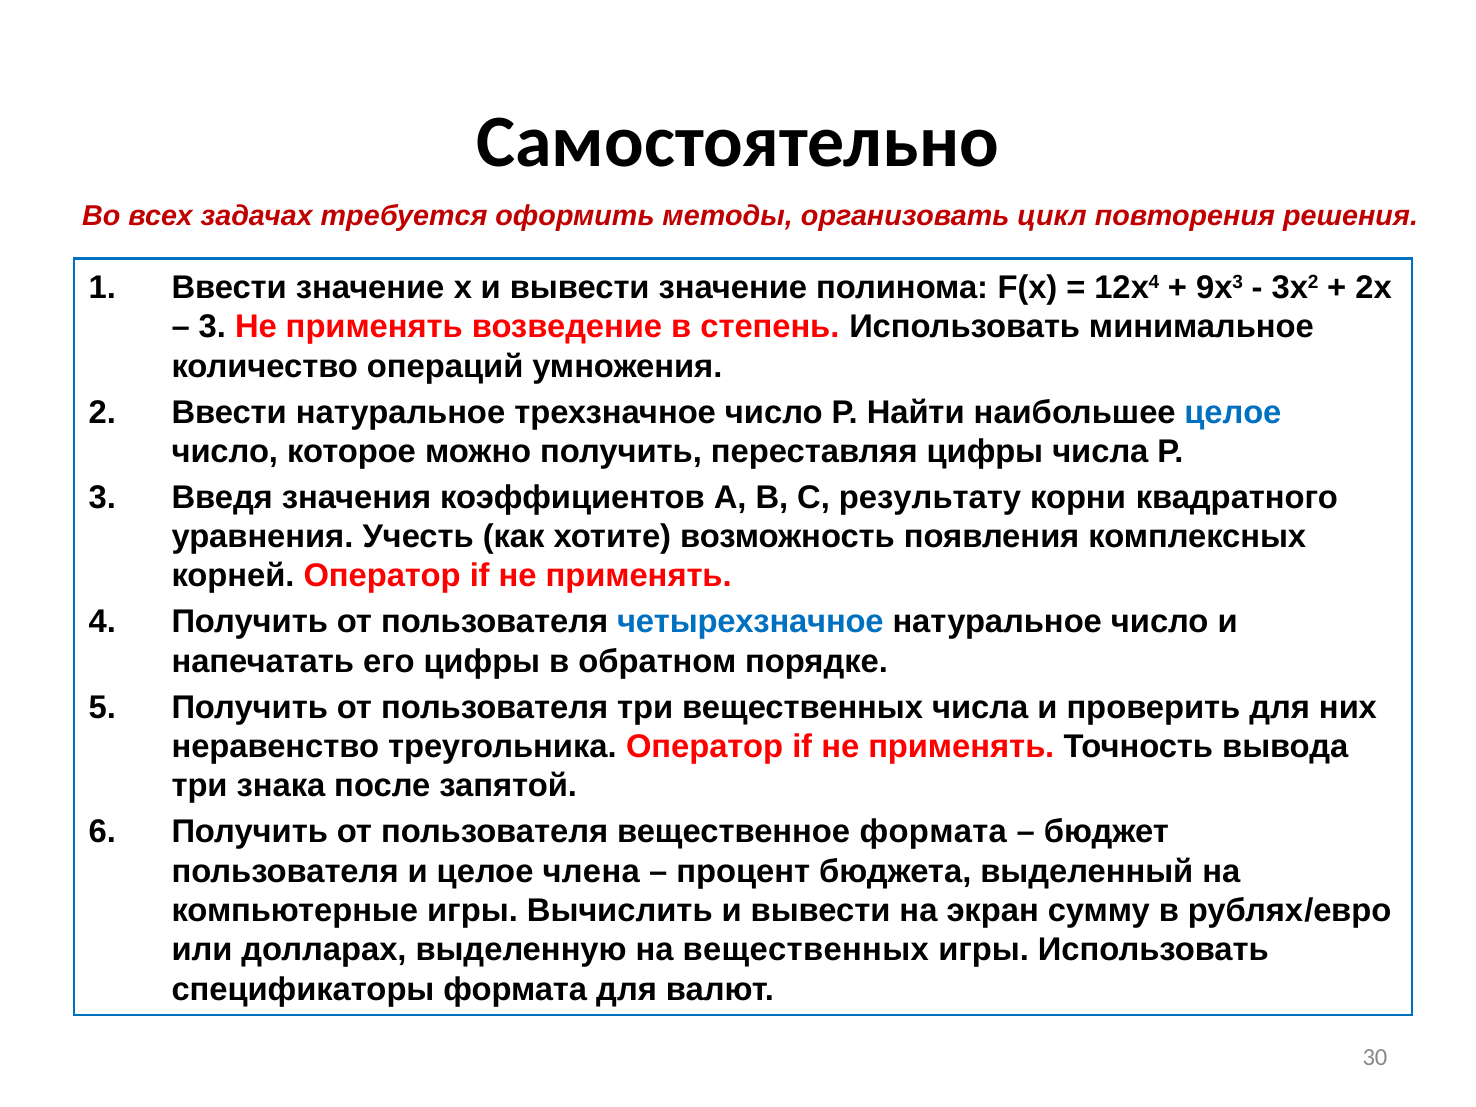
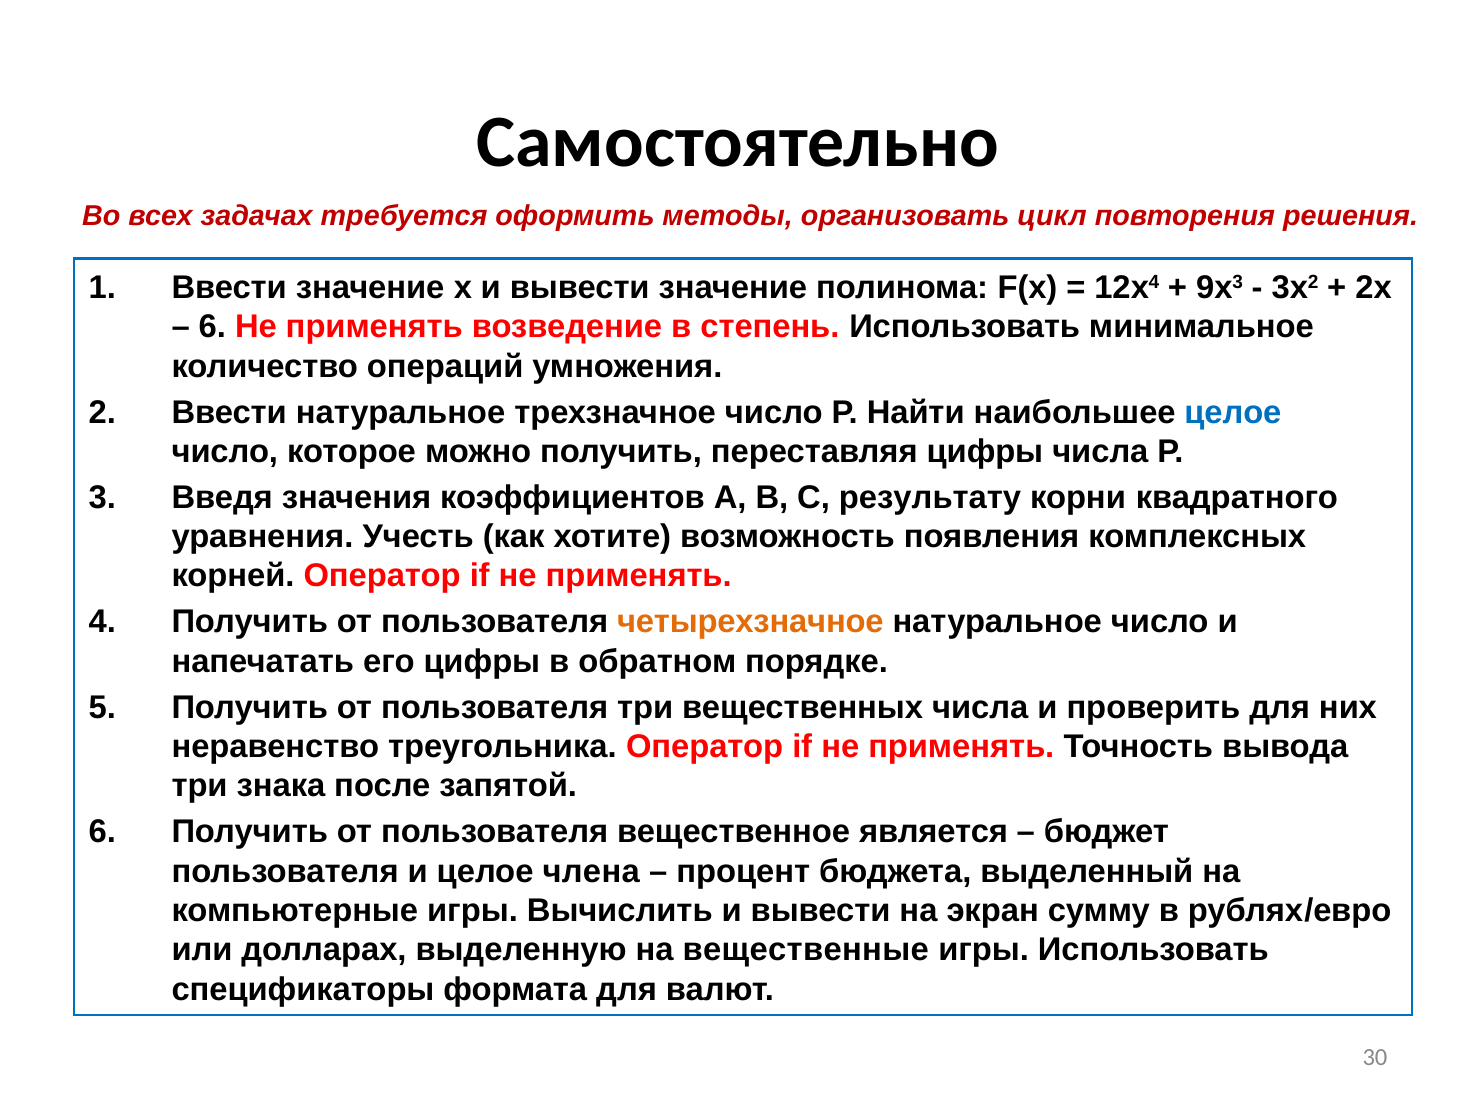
3: 3 -> 6 (212, 327)
четырехзначное colour: blue -> orange (750, 622)
вещественное формата: формата -> является (934, 832)
на вещественных: вещественных -> вещественные (806, 950)
